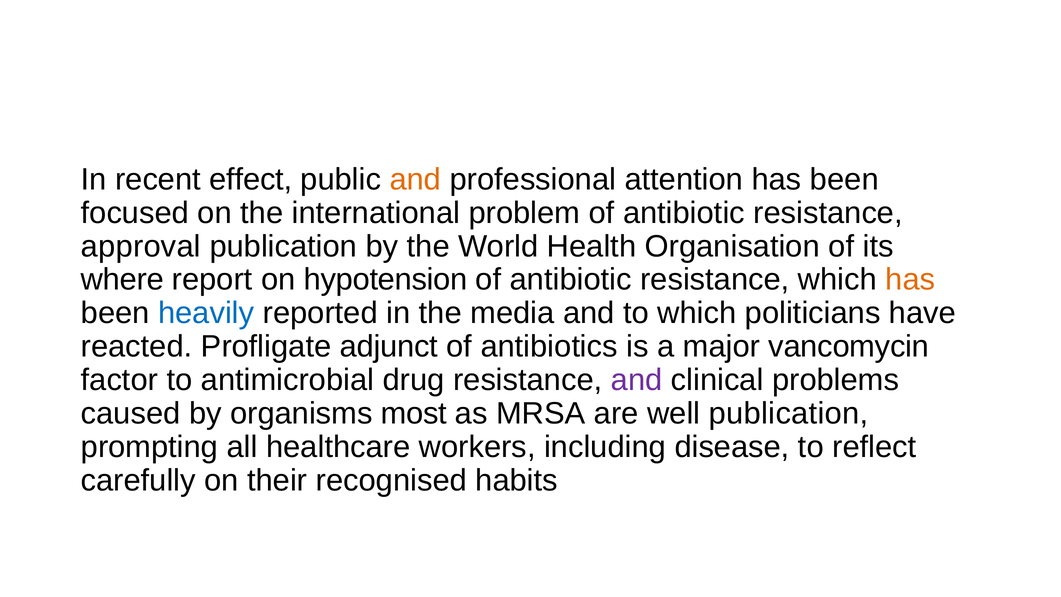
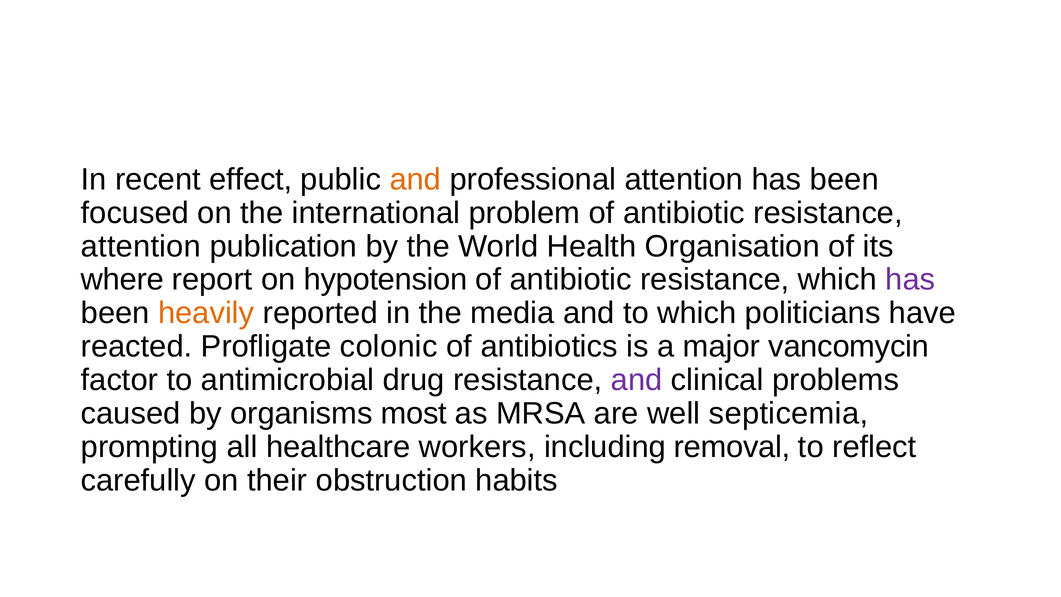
approval: approval -> attention (141, 246)
has colour: orange -> purple (910, 280)
heavily colour: blue -> orange (206, 313)
adjunct: adjunct -> colonic (389, 347)
well publication: publication -> septicemia (788, 413)
disease: disease -> removal (732, 447)
recognised: recognised -> obstruction (391, 480)
